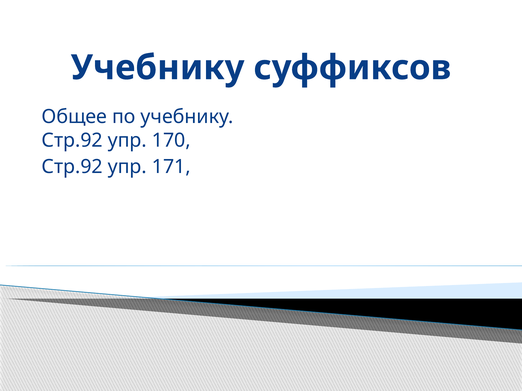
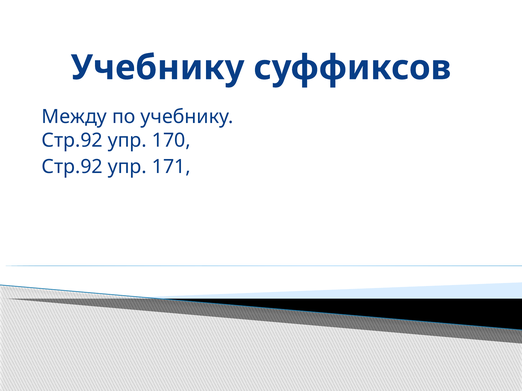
Общее: Общее -> Между (74, 117)
